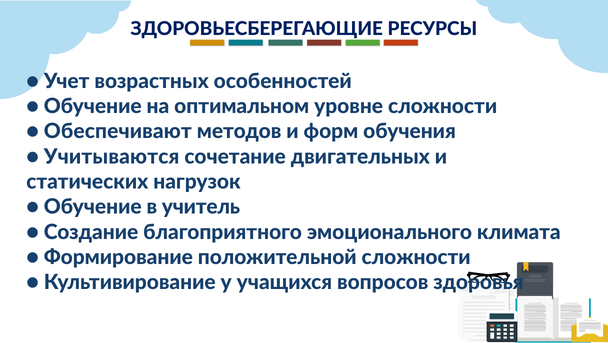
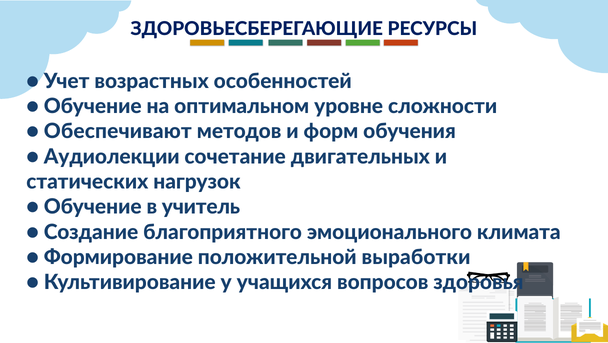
Учитываются: Учитываются -> Аудиолекции (112, 157)
положительной сложности: сложности -> выработки (416, 257)
